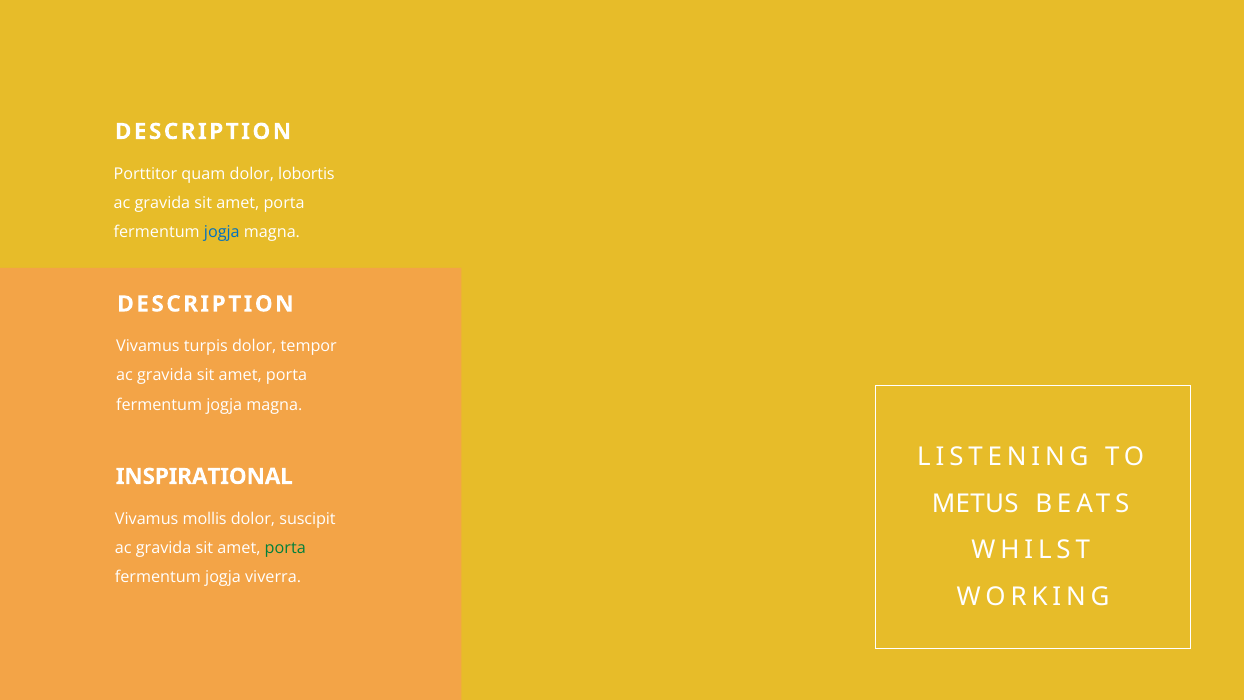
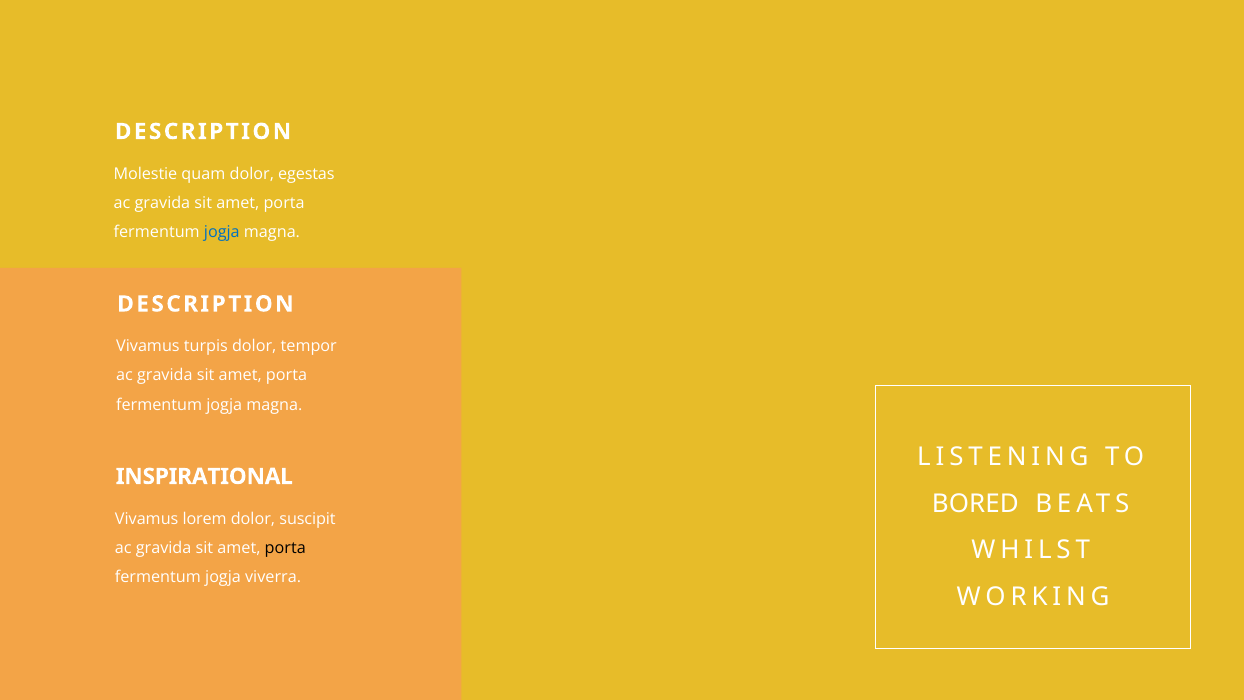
Porttitor: Porttitor -> Molestie (146, 174)
lobortis: lobortis -> egestas (306, 174)
METUS: METUS -> BORED (975, 503)
mollis: mollis -> lorem (205, 519)
porta colour: green -> black (285, 548)
